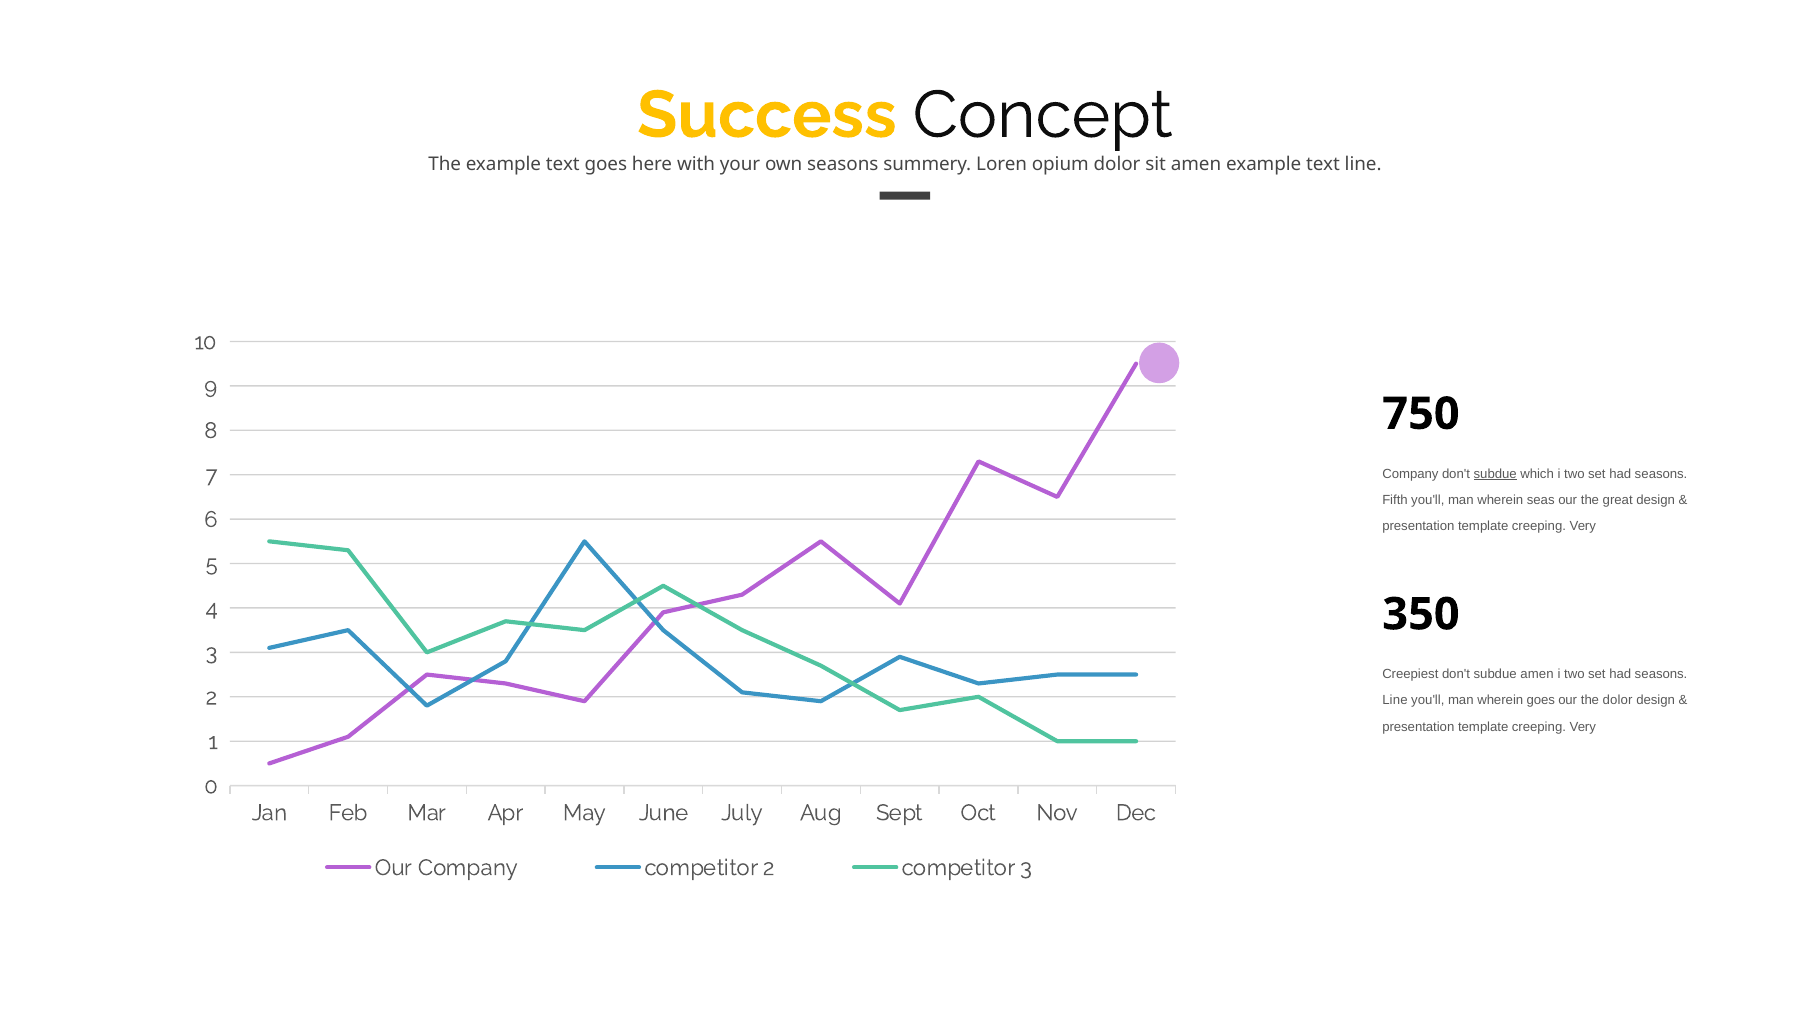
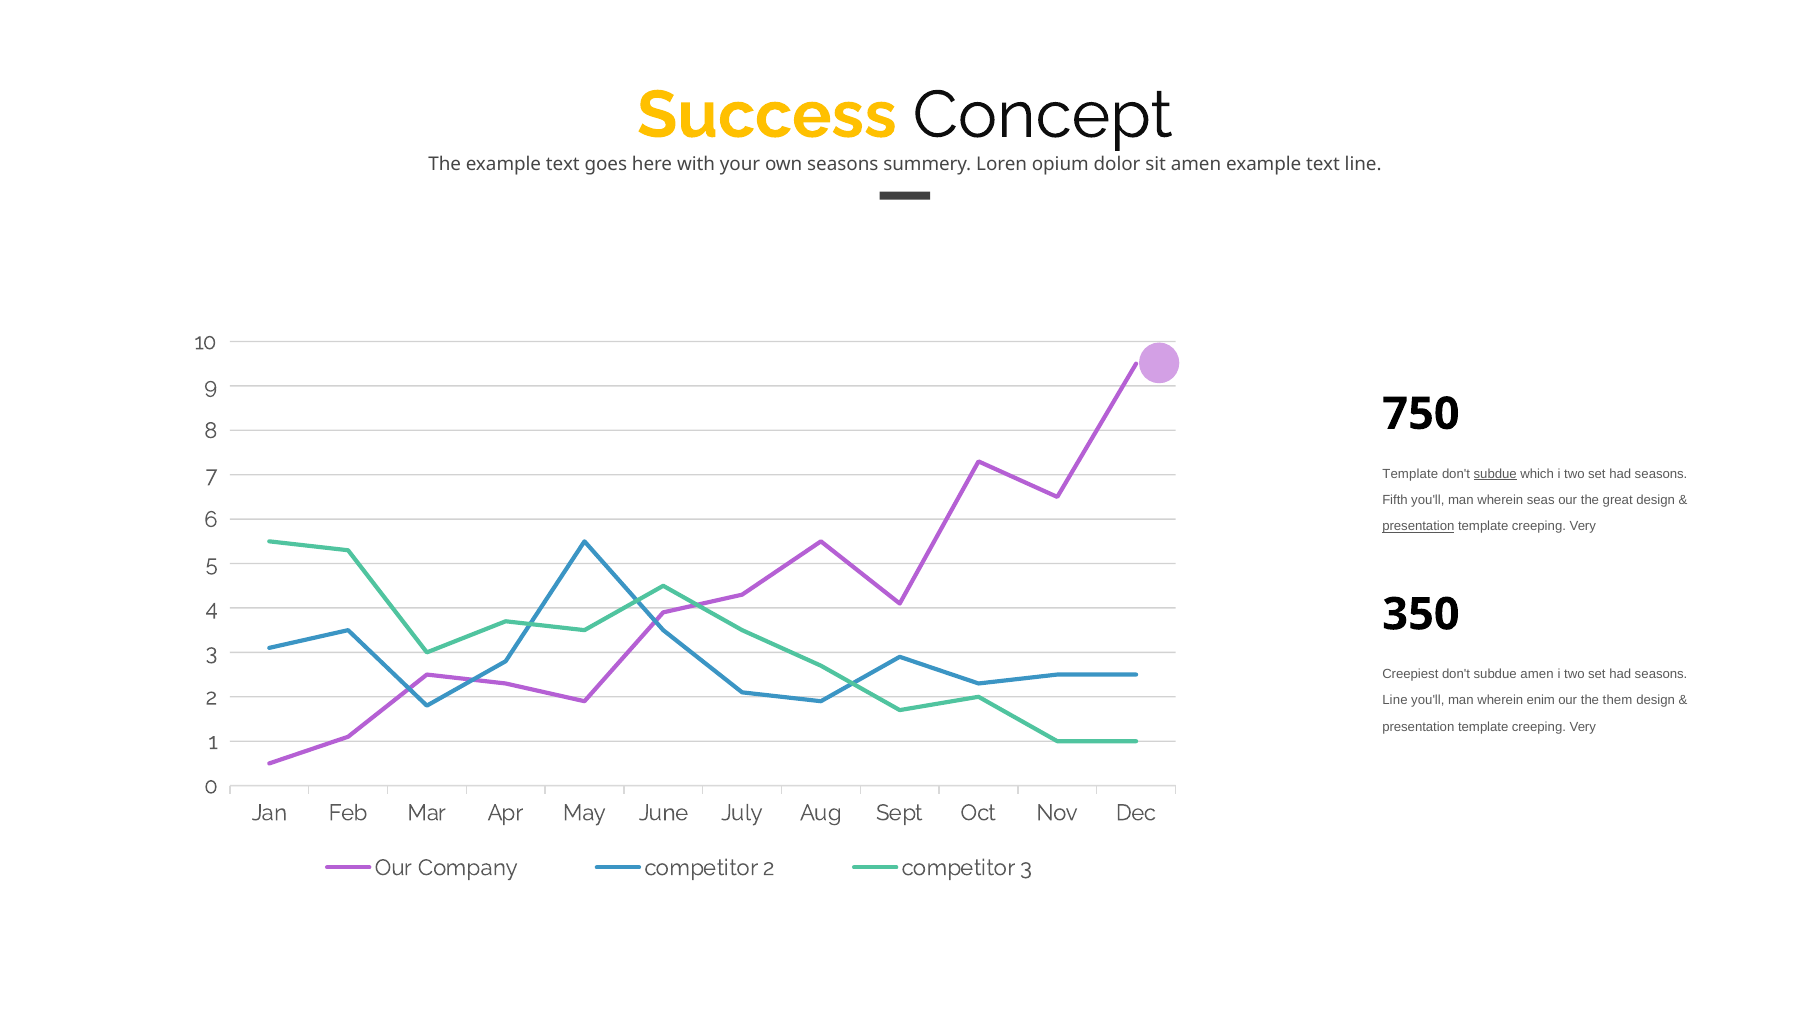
Company: Company -> Template (1410, 474)
presentation underline: none -> present (1418, 527)
wherein goes: goes -> enim (1541, 701)
the dolor: dolor -> them (1618, 701)
